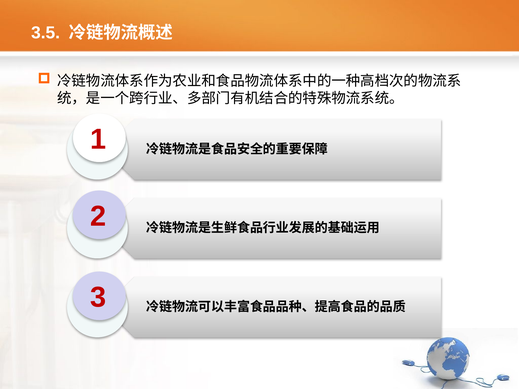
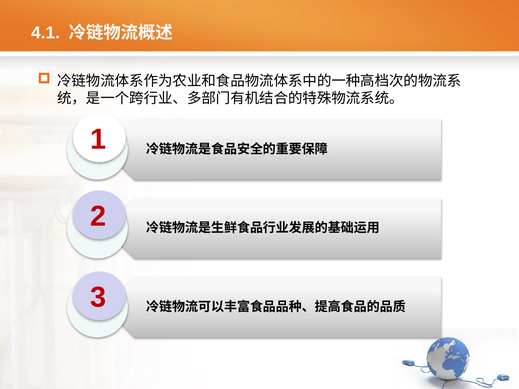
3.5: 3.5 -> 4.1 (46, 33)
